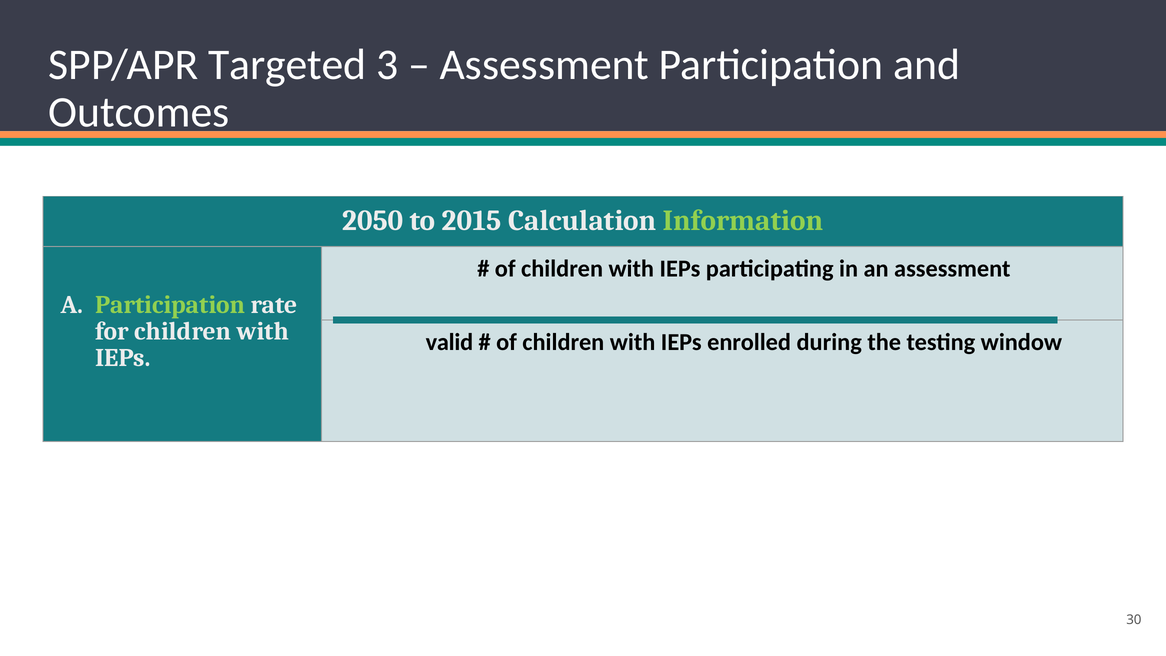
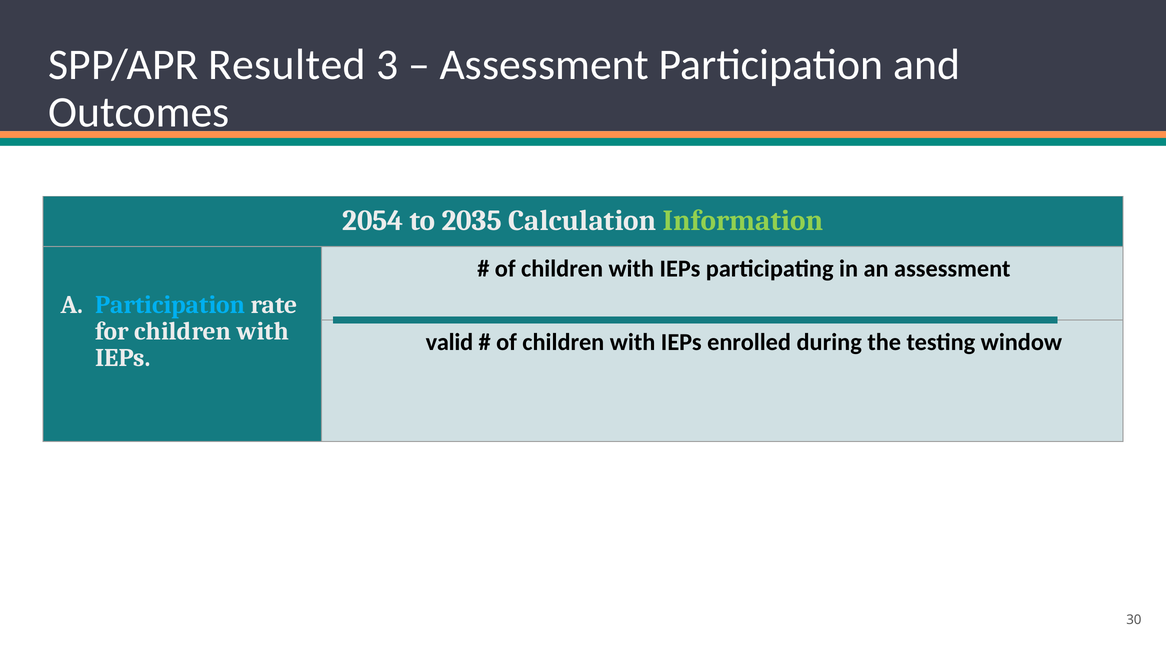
Targeted: Targeted -> Resulted (287, 65)
2050: 2050 -> 2054 (373, 221)
2015: 2015 -> 2035 (472, 221)
Participation colour: light green -> light blue (170, 305)
